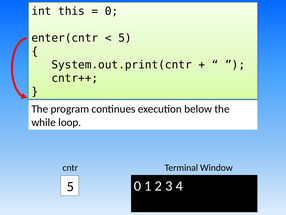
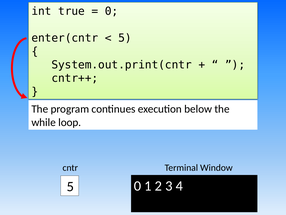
this: this -> true (71, 11)
